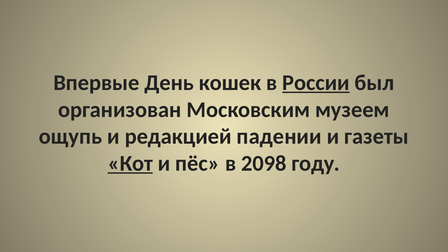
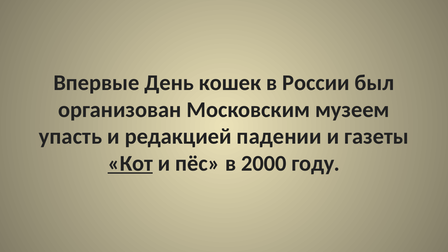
России underline: present -> none (316, 83)
ощупь: ощупь -> упасть (71, 136)
2098: 2098 -> 2000 (264, 163)
